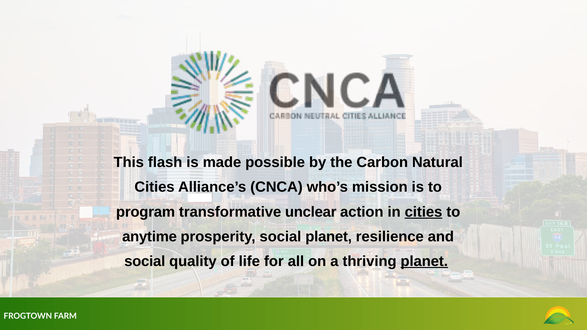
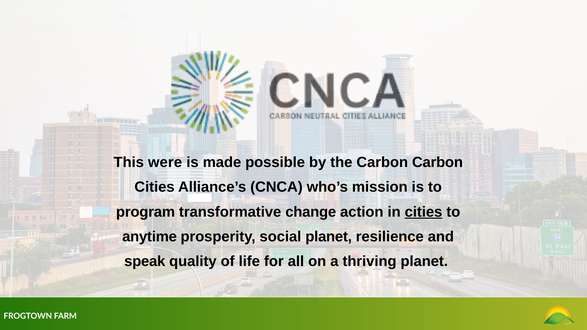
flash: flash -> were (165, 163)
Carbon Natural: Natural -> Carbon (437, 163)
unclear: unclear -> change (311, 212)
social: social -> speak (145, 261)
planet underline: present -> none (424, 261)
